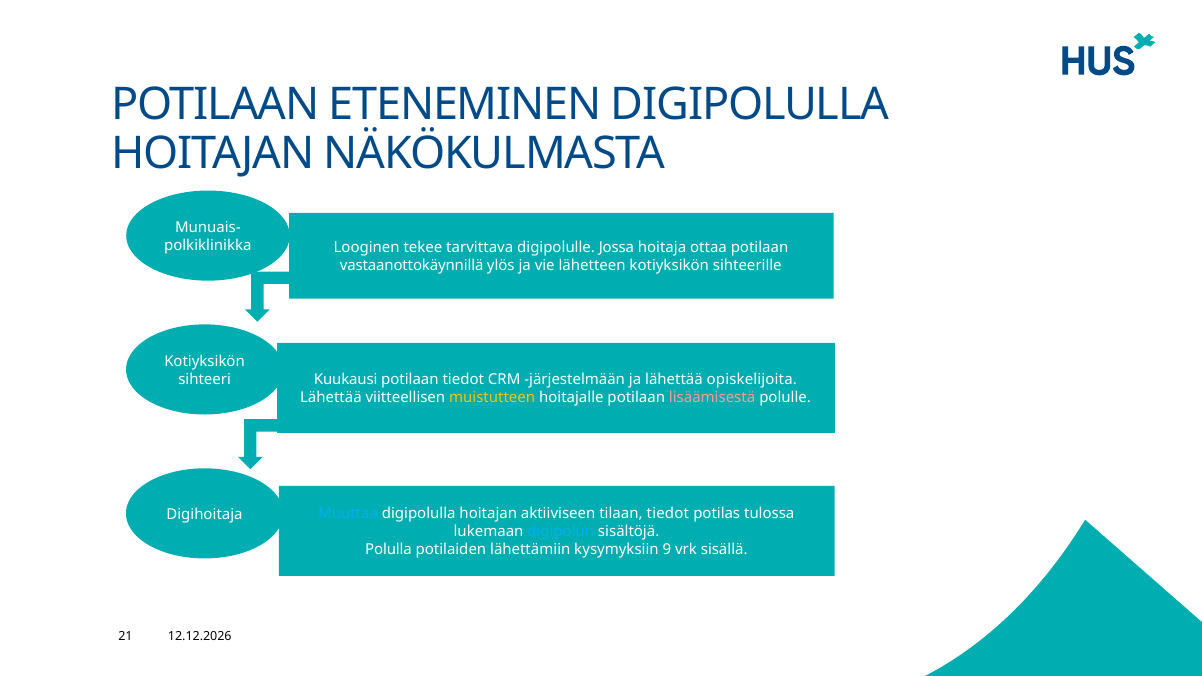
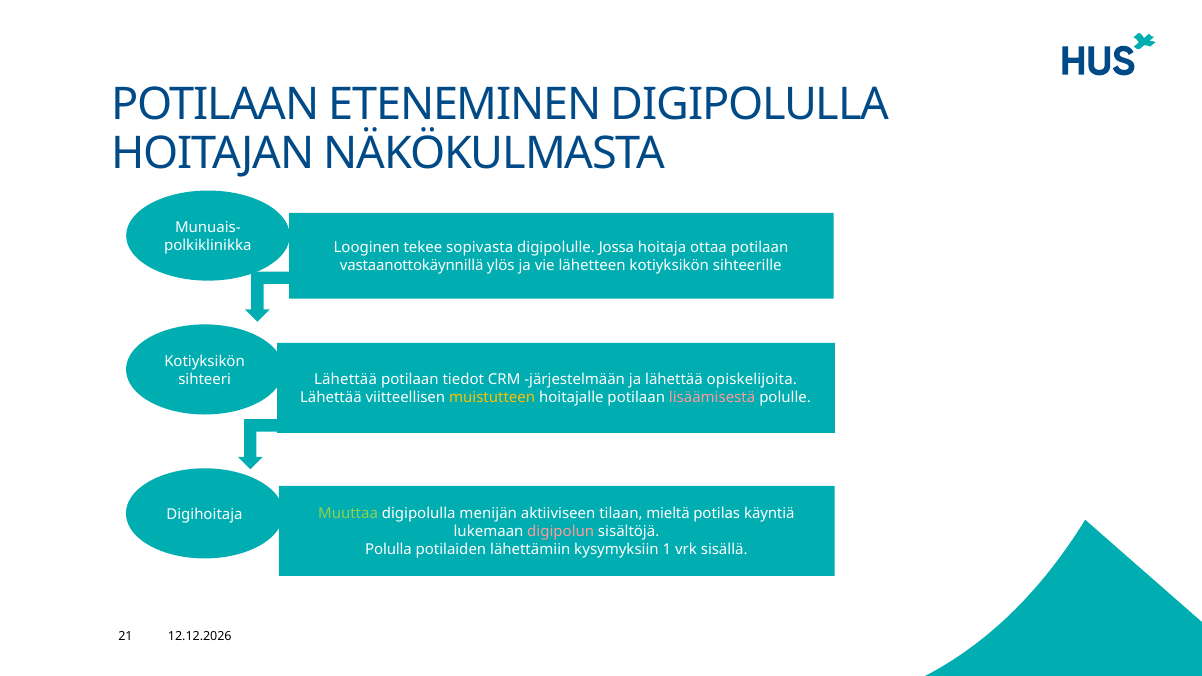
tarvittava: tarvittava -> sopivasta (480, 248)
sihteeri Kuukausi: Kuukausi -> Lähettää (346, 380)
Muuttaa colour: light blue -> light green (348, 514)
hoitajan: hoitajan -> menijän (488, 514)
tilaan tiedot: tiedot -> mieltä (668, 514)
tulossa: tulossa -> käyntiä (769, 514)
digipolun colour: light blue -> pink (561, 532)
9: 9 -> 1 (667, 550)
